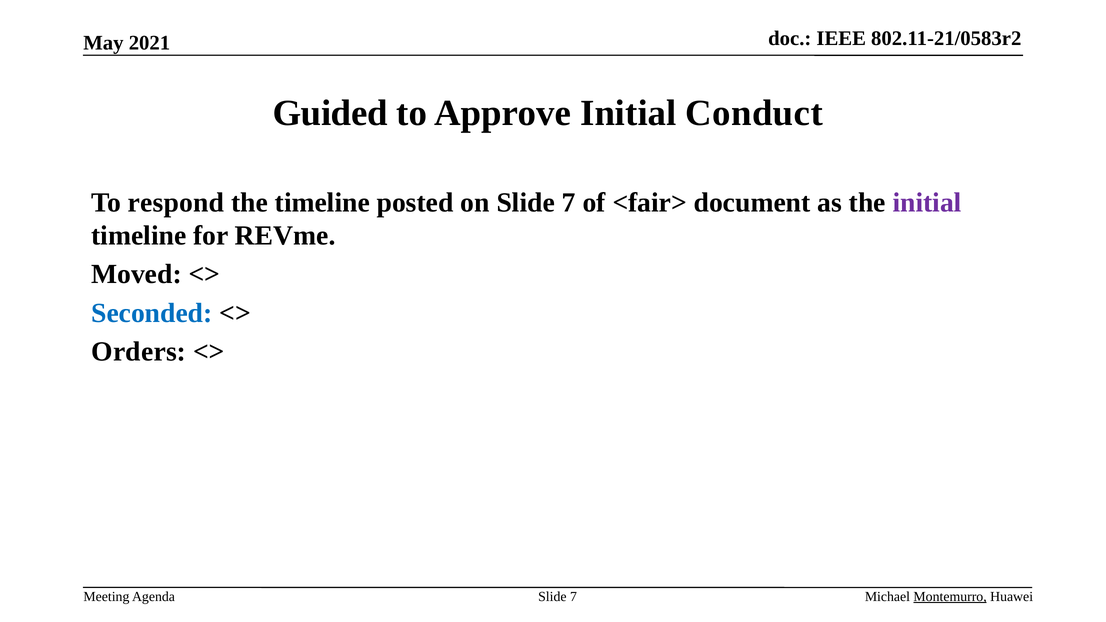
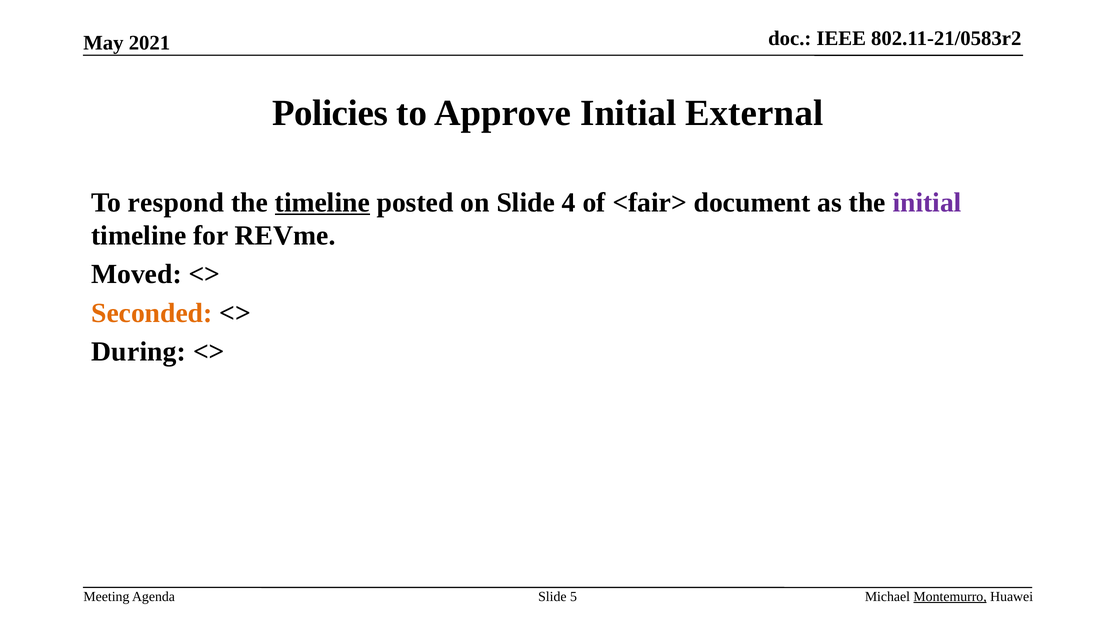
Guided: Guided -> Policies (330, 113)
Conduct: Conduct -> External (754, 113)
timeline underline: none -> present (322, 202)
on Slide 7: 7 -> 4 (569, 202)
Seconded colour: blue -> orange (152, 313)
Orders: Orders -> During (139, 352)
7: 7 -> 5 (573, 597)
